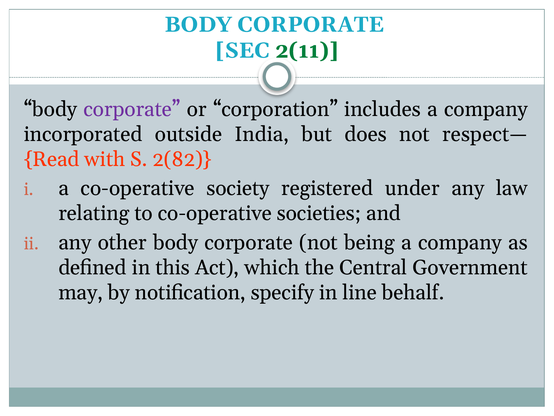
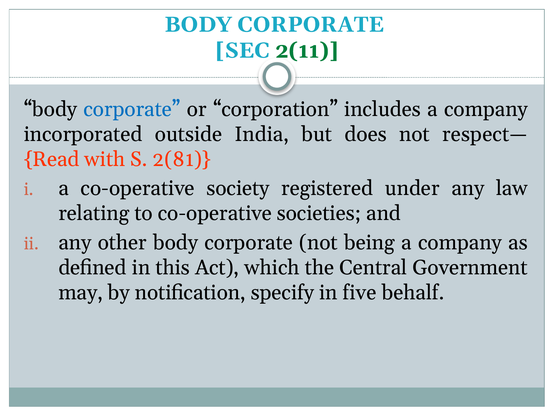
corporate colour: purple -> blue (132, 109)
2(82: 2(82 -> 2(81 (182, 159)
line: line -> five (360, 292)
